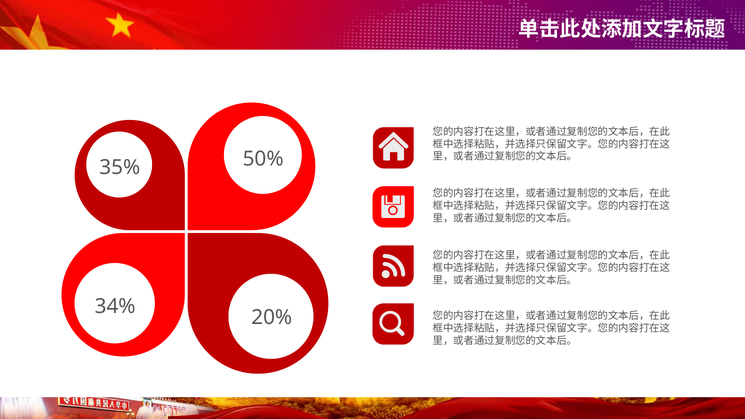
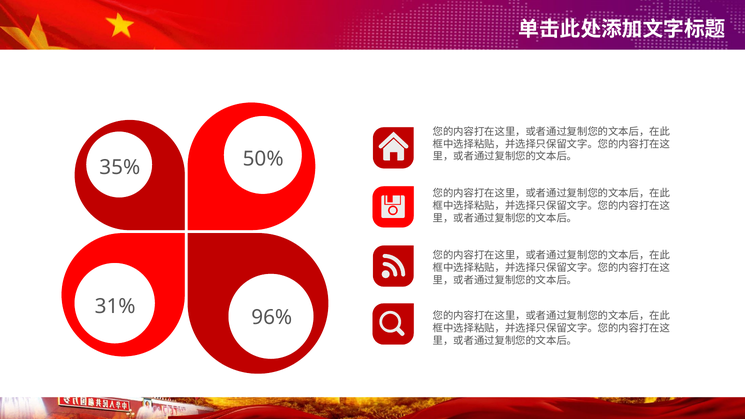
34%: 34% -> 31% (115, 306)
20%: 20% -> 96% (272, 318)
